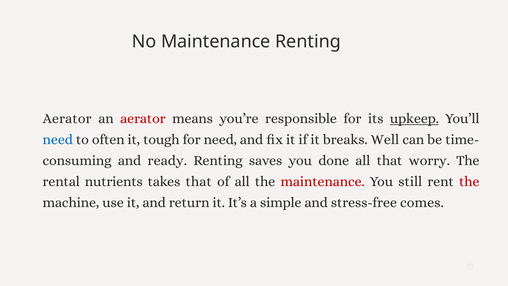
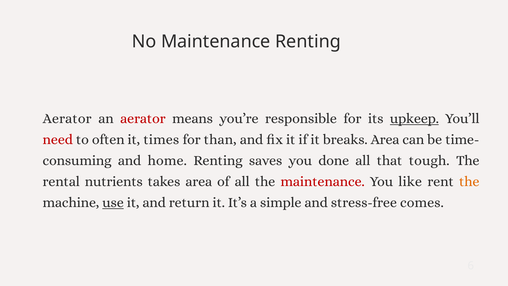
need colour: blue -> red (58, 140)
tough: tough -> times (161, 140)
for need: need -> than (220, 140)
breaks Well: Well -> Area (385, 140)
ready: ready -> home (167, 161)
worry: worry -> tough (429, 161)
takes that: that -> area (199, 182)
still: still -> like (410, 182)
the colour: red -> orange (469, 182)
use underline: none -> present (113, 203)
